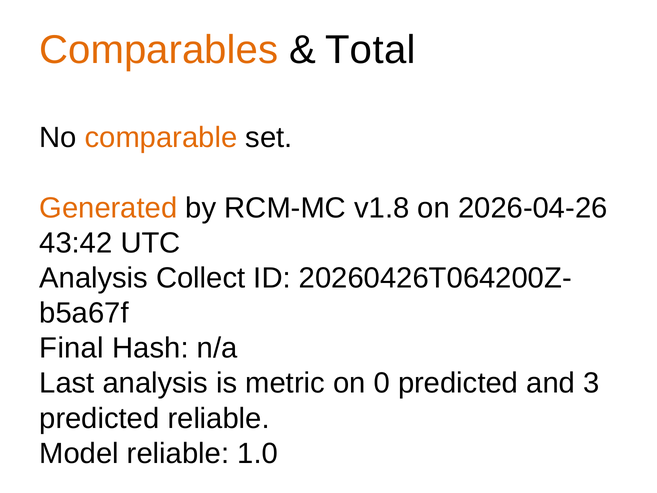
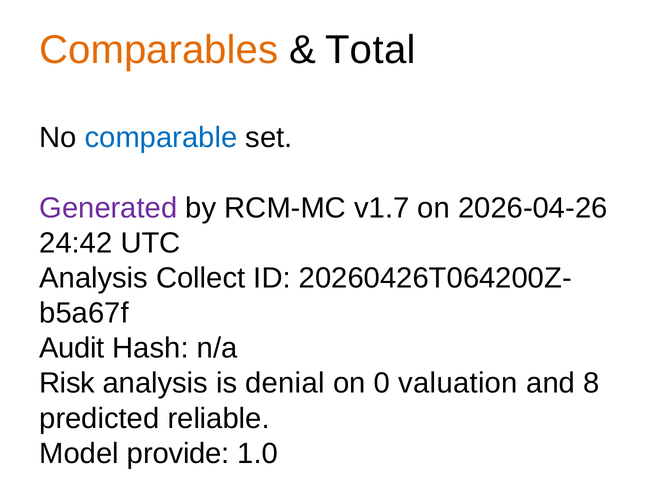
comparable colour: orange -> blue (161, 138)
Generated colour: orange -> purple (108, 208)
v1.8: v1.8 -> v1.7 (382, 208)
43:42: 43:42 -> 24:42 (76, 243)
Final: Final -> Audit (72, 348)
Last: Last -> Risk (67, 383)
metric: metric -> denial (285, 383)
0 predicted: predicted -> valuation (458, 383)
3: 3 -> 8 (591, 383)
Model reliable: reliable -> provide (178, 453)
